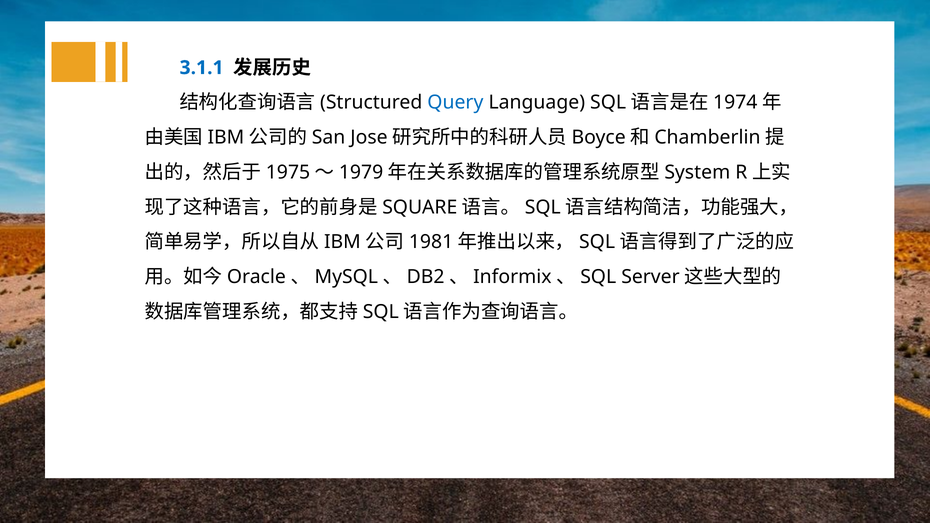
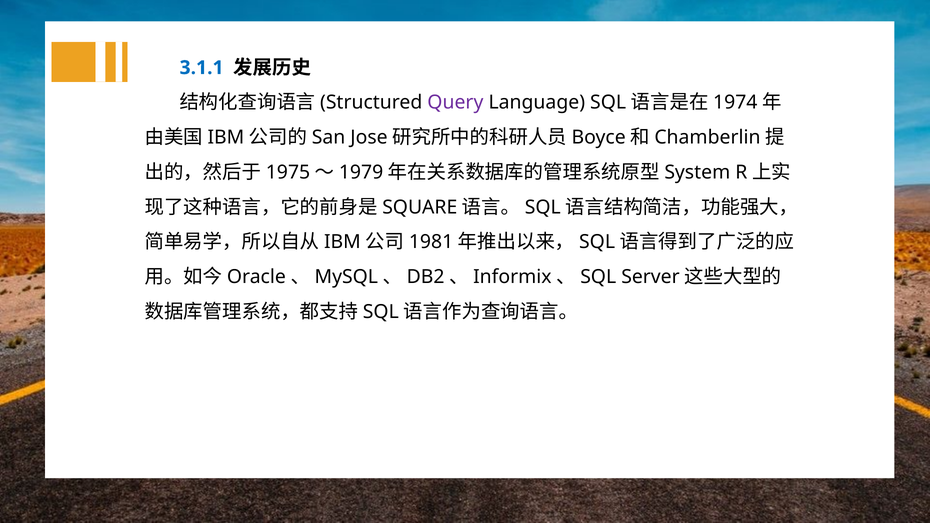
Query colour: blue -> purple (455, 103)
